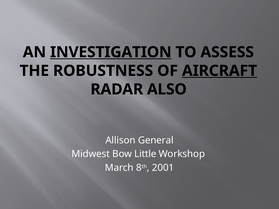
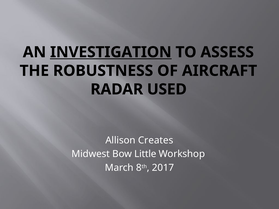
AIRCRAFT underline: present -> none (220, 71)
ALSO: ALSO -> USED (167, 89)
General: General -> Creates (156, 140)
2001: 2001 -> 2017 (163, 168)
